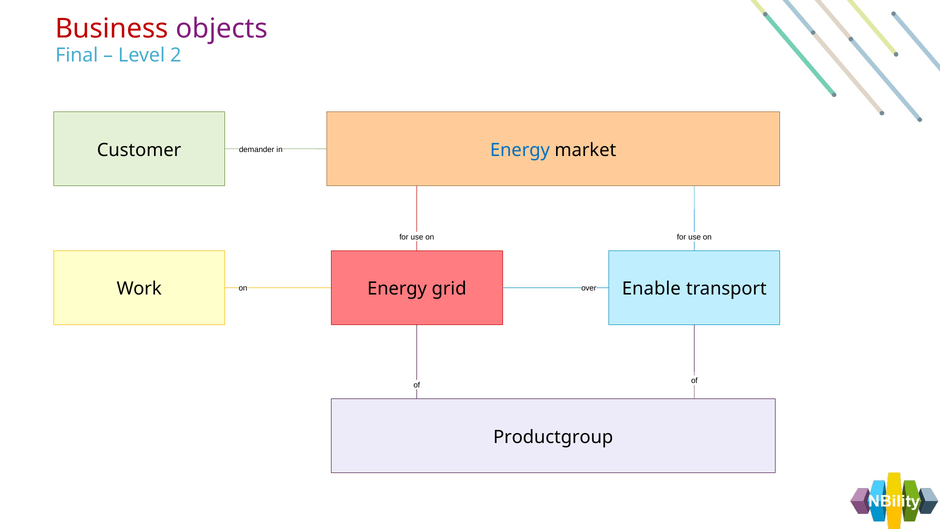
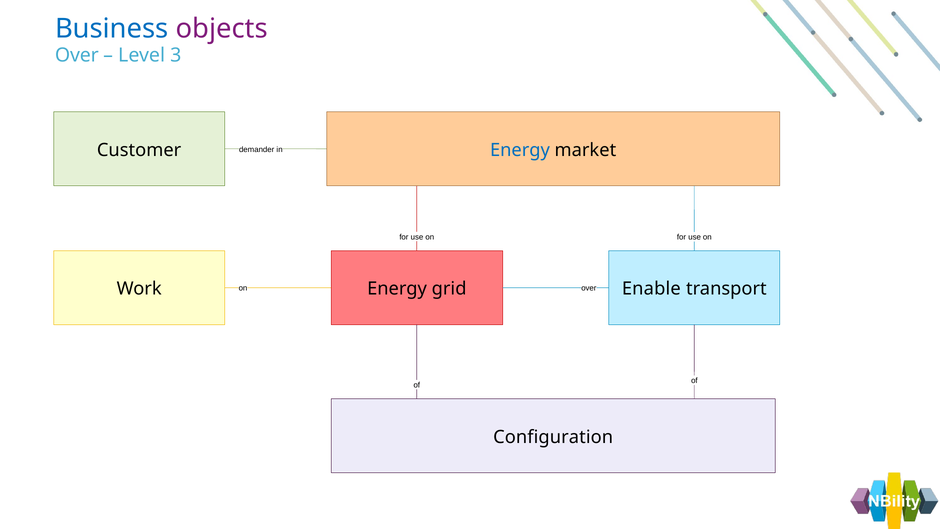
Business colour: red -> blue (112, 29)
Final: Final -> Over (77, 55)
2: 2 -> 3 (176, 55)
Productgroup: Productgroup -> Configuration (553, 437)
